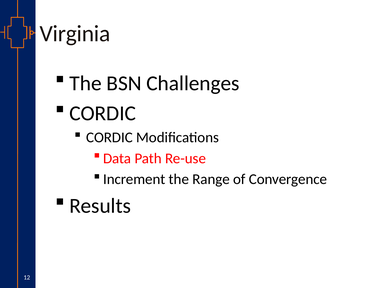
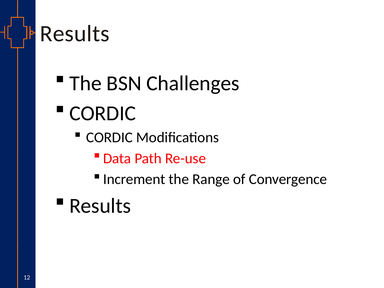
Virginia: Virginia -> Results (75, 34)
